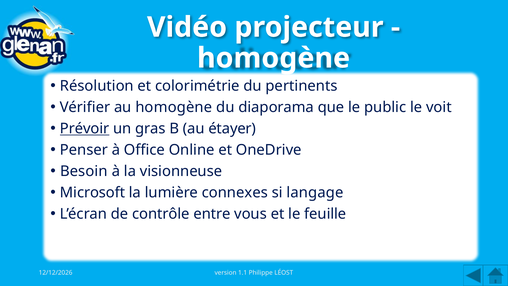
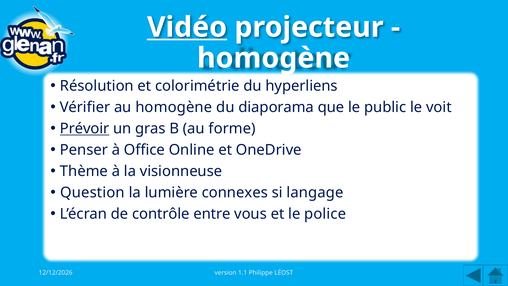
Vidéo underline: none -> present (187, 27)
pertinents: pertinents -> hyperliens (302, 86)
étayer: étayer -> forme (232, 128)
Besoin: Besoin -> Thème (84, 171)
Microsoft: Microsoft -> Question (92, 192)
feuille: feuille -> police (325, 214)
